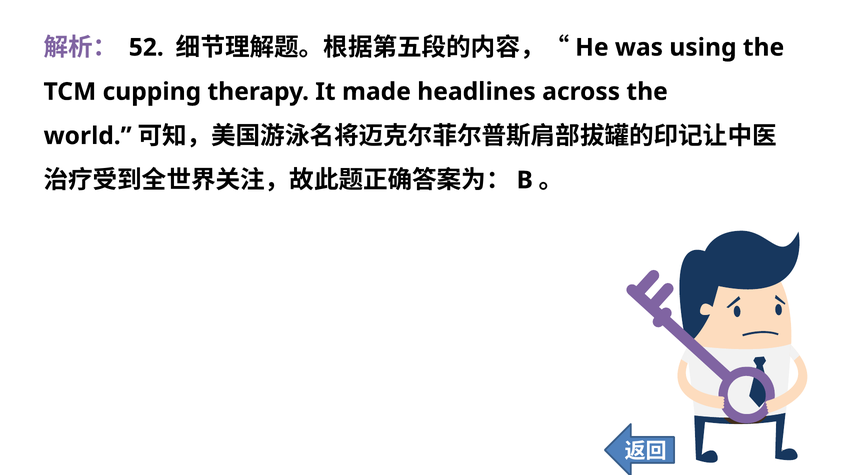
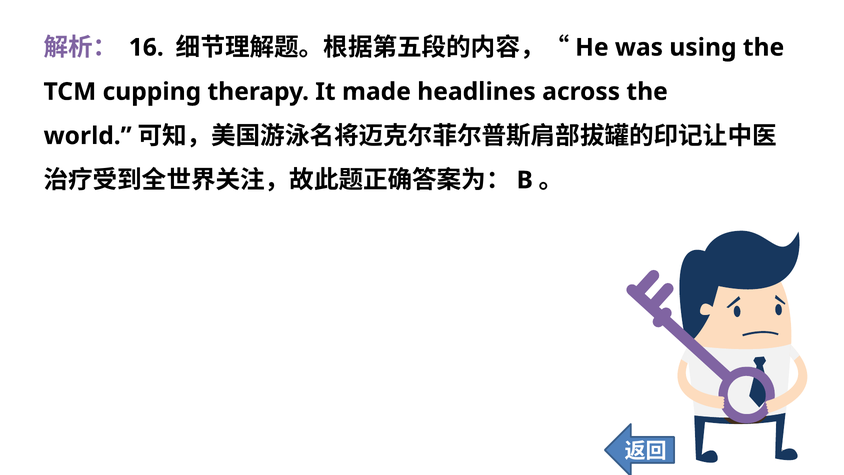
52: 52 -> 16 (146, 47)
